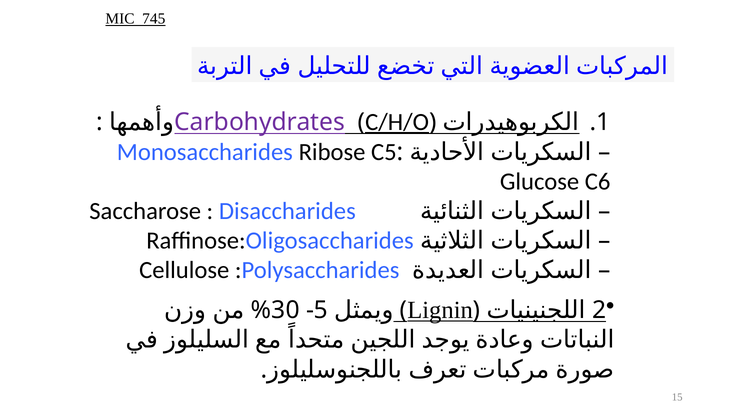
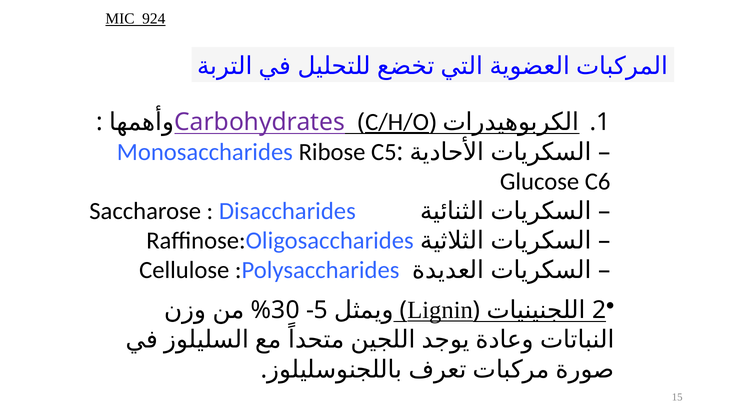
745: 745 -> 924 (154, 19)
